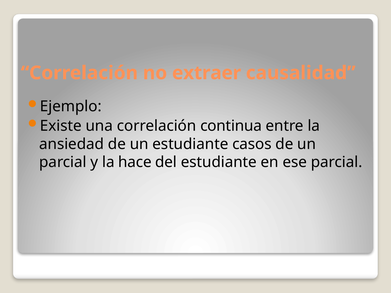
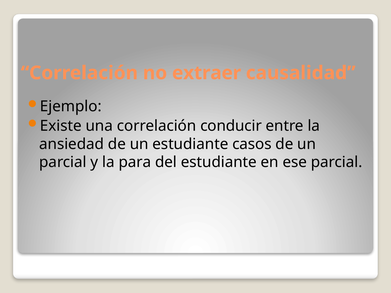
continua: continua -> conducir (231, 126)
hace: hace -> para (135, 162)
